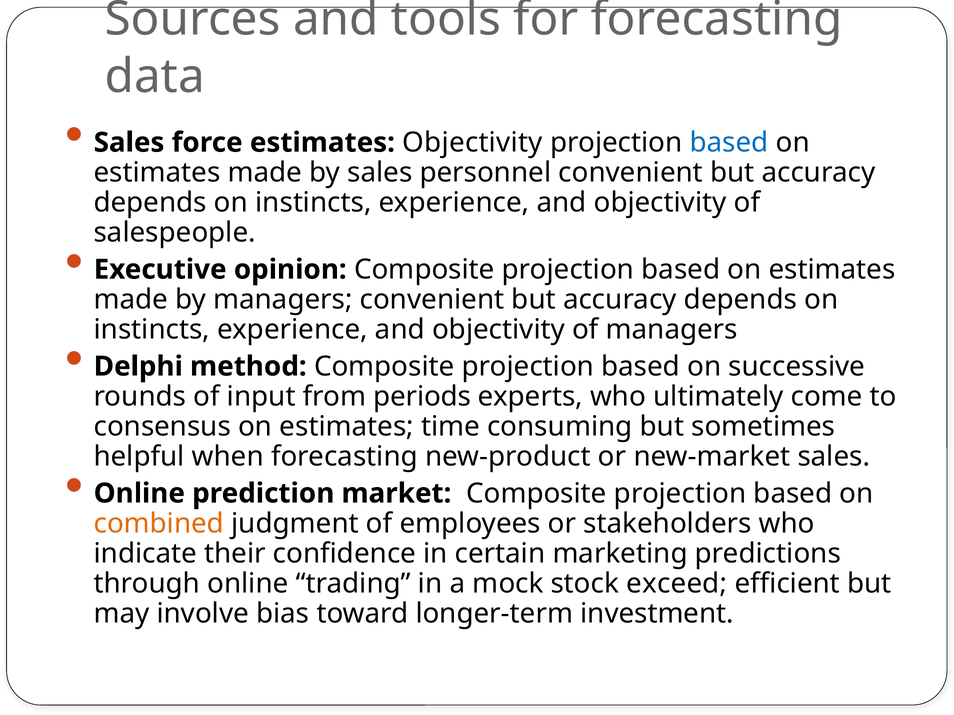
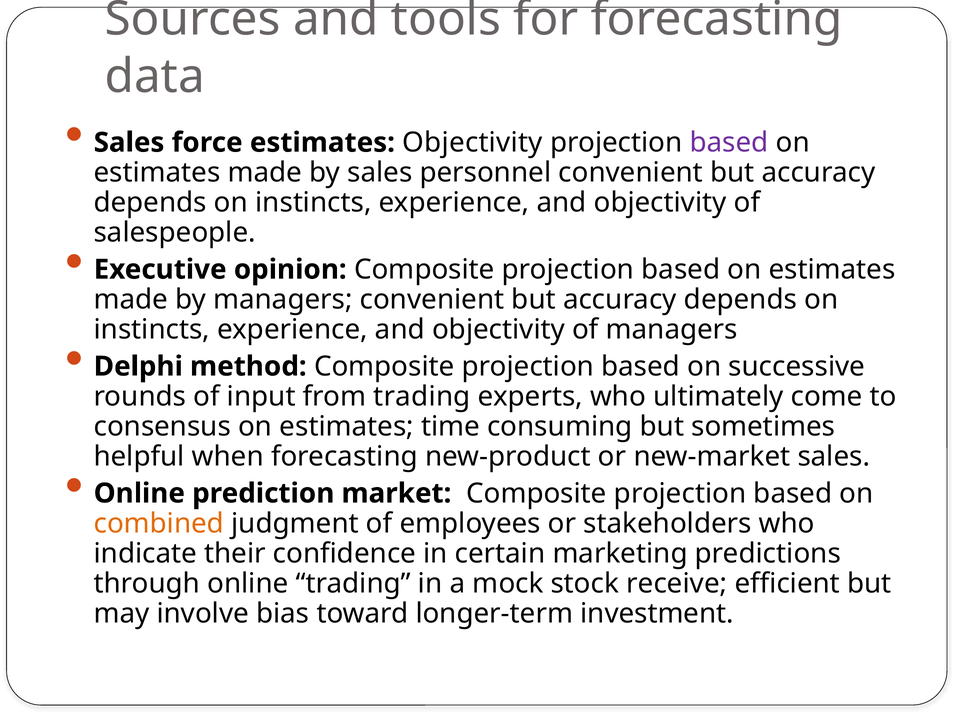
based colour: blue -> purple (729, 143)
from periods: periods -> trading (422, 397)
exceed: exceed -> receive (677, 584)
